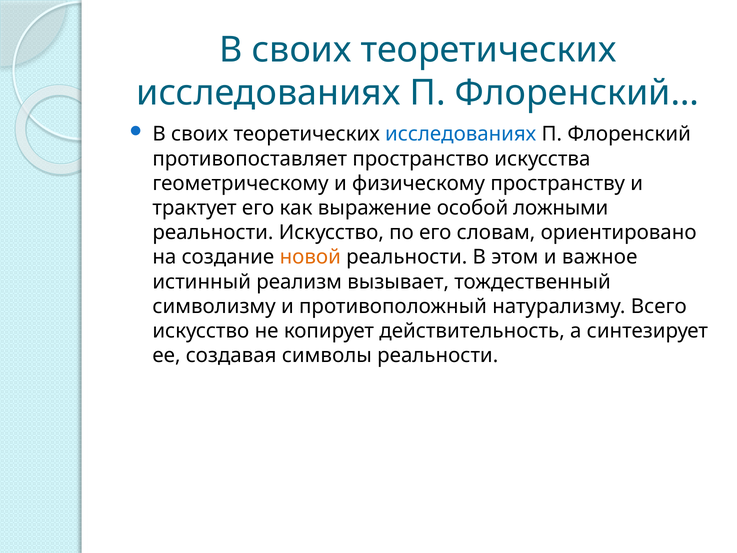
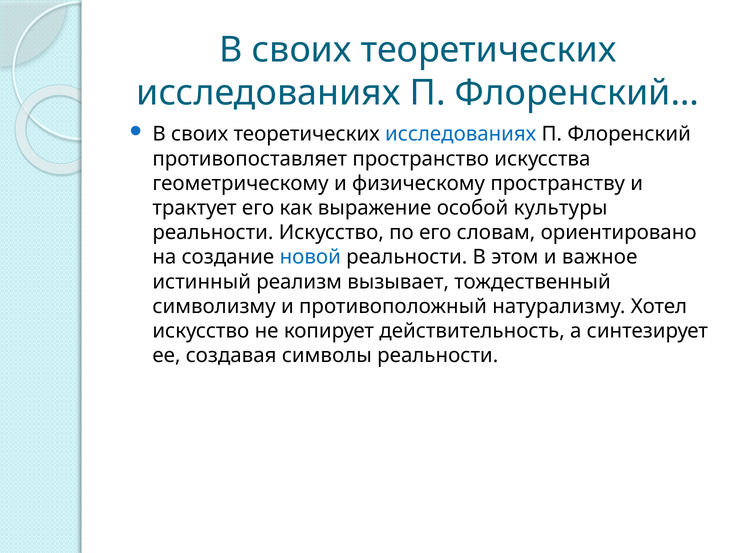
ложными: ложными -> культуры (561, 208)
новой colour: orange -> blue (310, 257)
Всего: Всего -> Хотел (659, 306)
